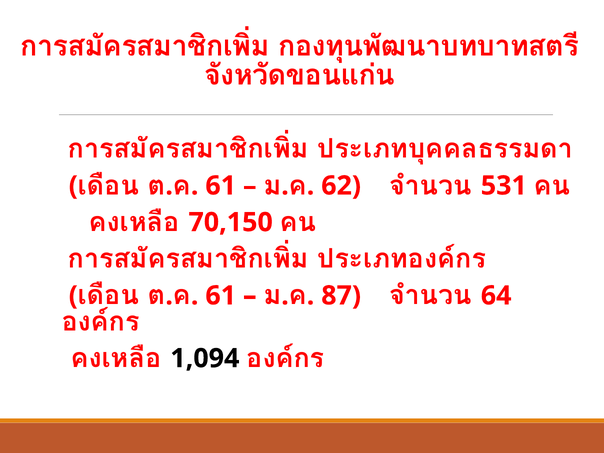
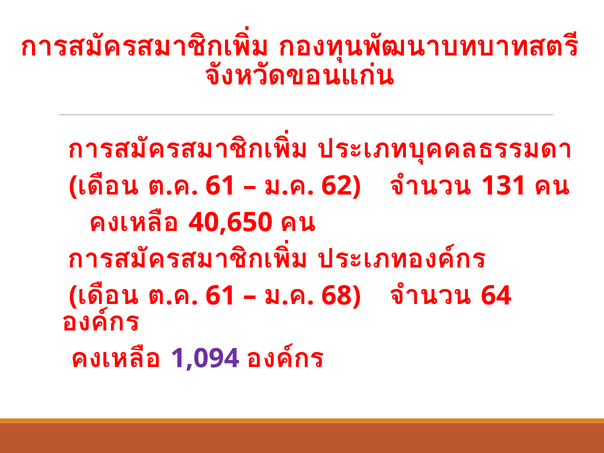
531: 531 -> 131 (504, 186)
70,150: 70,150 -> 40,650 (231, 222)
87: 87 -> 68 (341, 296)
1,094 colour: black -> purple (205, 358)
